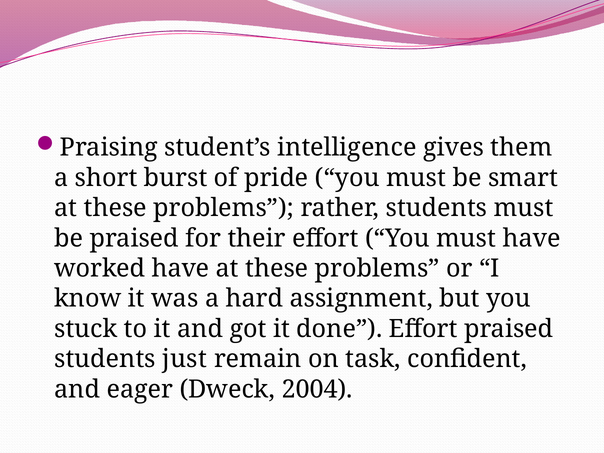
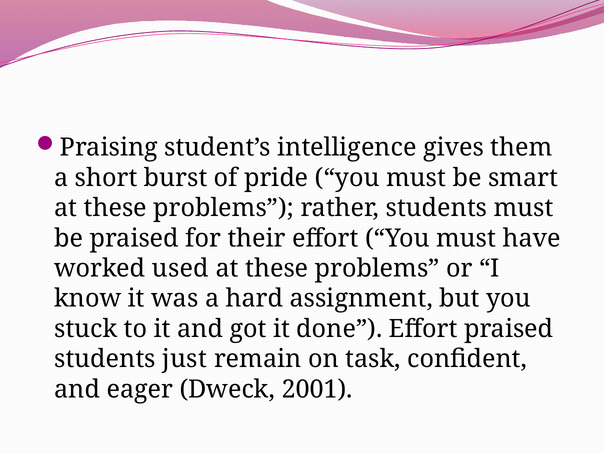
worked have: have -> used (180, 268)
2004: 2004 -> 2001 (317, 389)
